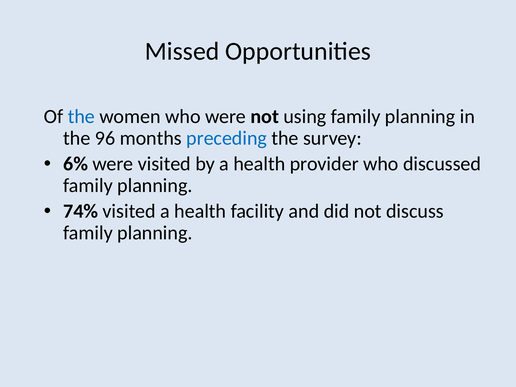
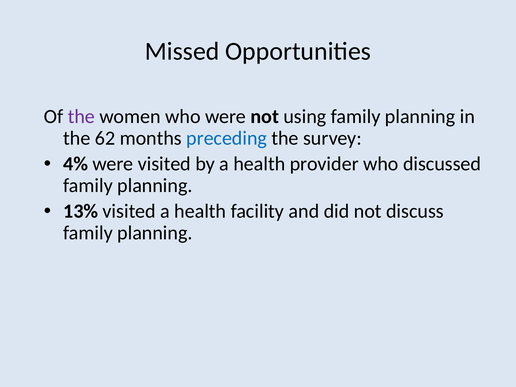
the colour: blue -> purple (81, 117)
96: 96 -> 62 (105, 138)
6%: 6% -> 4% (76, 164)
74%: 74% -> 13% (81, 211)
